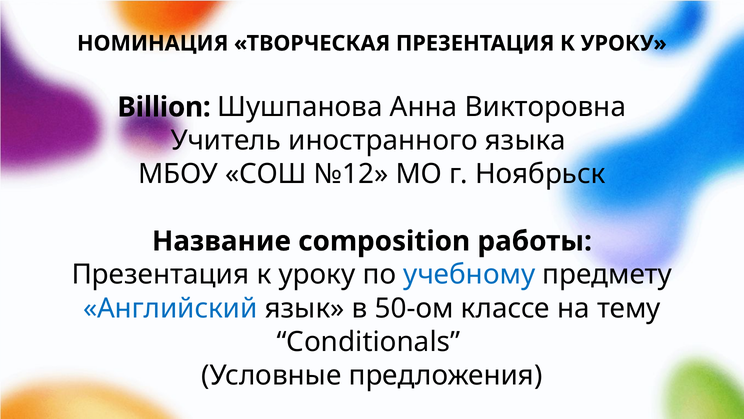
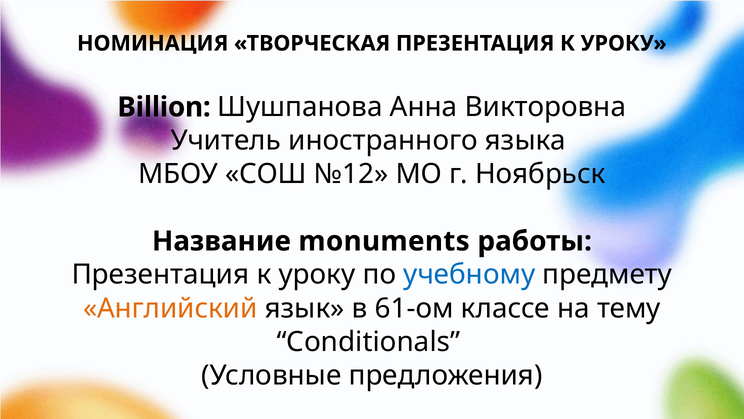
composition: composition -> monuments (384, 241)
Английский colour: blue -> orange (170, 308)
50-ом: 50-ом -> 61-ом (414, 308)
